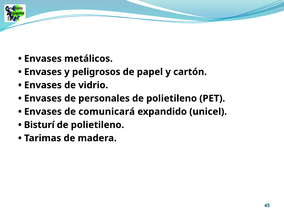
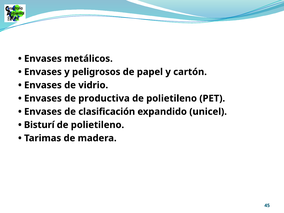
personales: personales -> productiva (104, 98)
comunicará: comunicará -> clasificación (107, 112)
